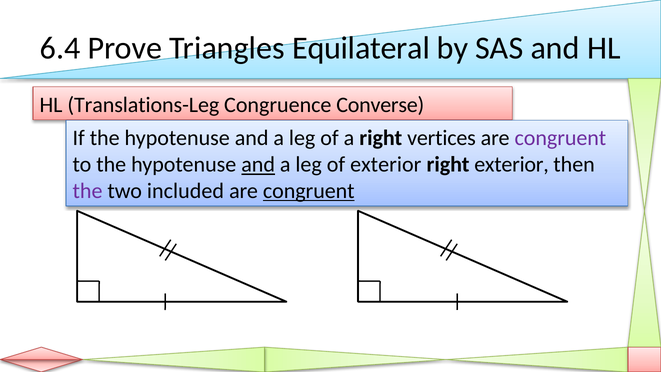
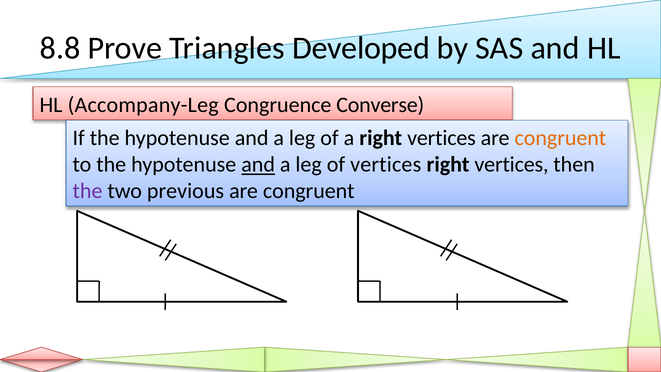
6.4: 6.4 -> 8.8 (60, 48)
Equilateral: Equilateral -> Developed (361, 48)
Translations-Leg: Translations-Leg -> Accompany-Leg (143, 105)
congruent colour: purple -> orange (560, 138)
of exterior: exterior -> vertices (386, 165)
exterior: exterior -> vertices (511, 165)
included: included -> previous (186, 191)
congruent underline: present -> none (309, 191)
